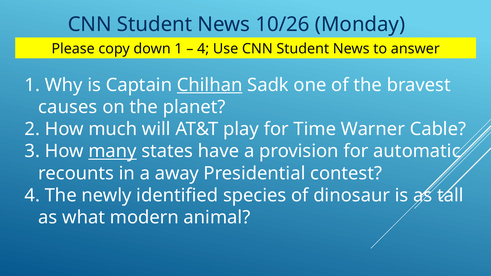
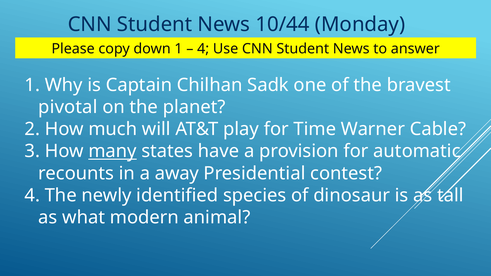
10/26: 10/26 -> 10/44 (283, 25)
Chilhan underline: present -> none (210, 85)
causes: causes -> pivotal (68, 107)
